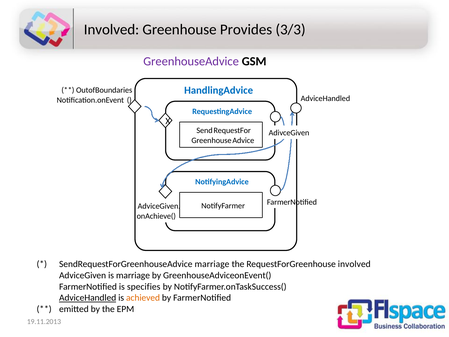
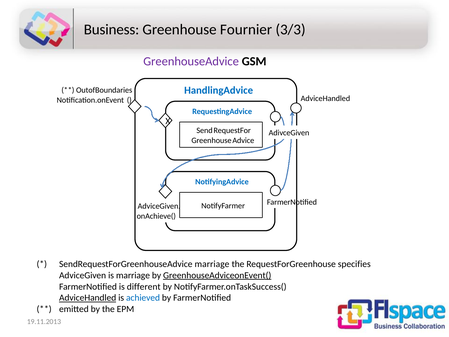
Involved: Involved -> Business (112, 30)
Provides: Provides -> Fournier (246, 30)
RequestForGreenhouse involved: involved -> specifies (354, 264)
GreenhouseAdviceonEvent( underline: none -> present (217, 275)
specifies: specifies -> different (144, 286)
achieved colour: orange -> blue (143, 298)
